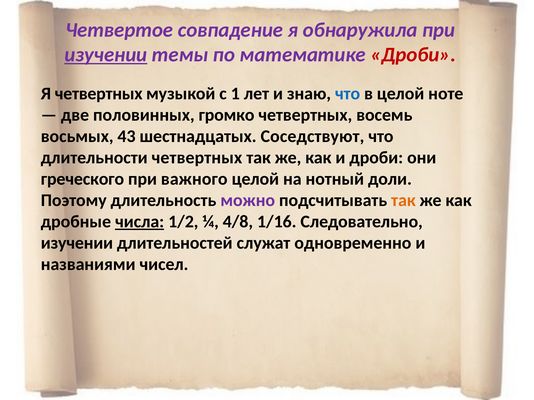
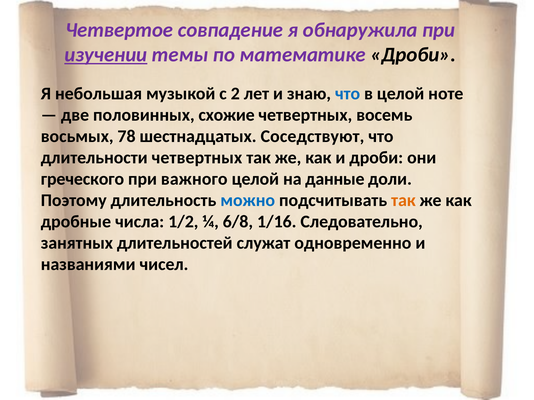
Дроби colour: red -> black (413, 55)
Я четвертных: четвертных -> небольшая (99, 94)
1: 1 -> 2 (235, 94)
громко: громко -> схожие (227, 115)
43: 43 -> 78 (127, 136)
нотный: нотный -> данные (335, 179)
можно colour: purple -> blue (248, 201)
числа underline: present -> none (140, 222)
4/8: 4/8 -> 6/8 (238, 222)
изучении: изучении -> занятных (77, 243)
